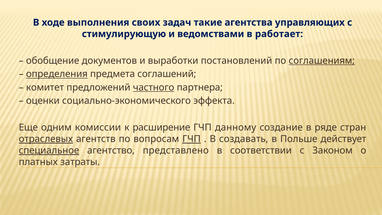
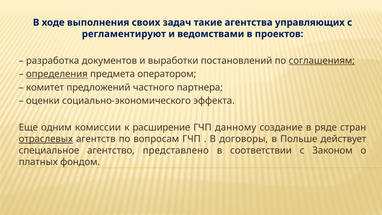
стимулирующую: стимулирующую -> регламентируют (124, 34)
работает: работает -> проектов (279, 34)
обобщение: обобщение -> разработка (53, 61)
соглашений: соглашений -> оператором (167, 74)
частного underline: present -> none (154, 87)
ГЧП underline: present -> none (192, 139)
создавать: создавать -> договоры (244, 139)
специальное underline: present -> none (49, 150)
затраты: затраты -> фондом (80, 162)
